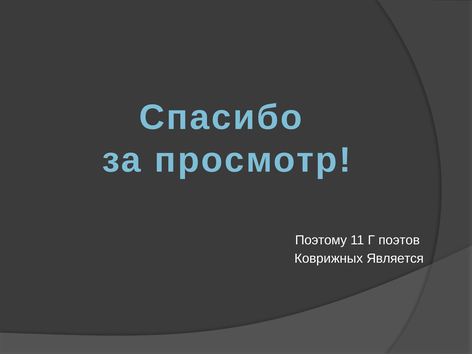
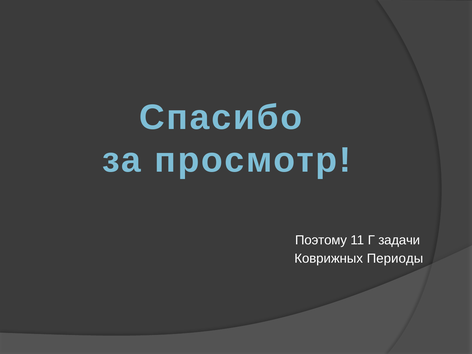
поэтов: поэтов -> задачи (399, 240)
Является: Является -> Периоды (395, 259)
